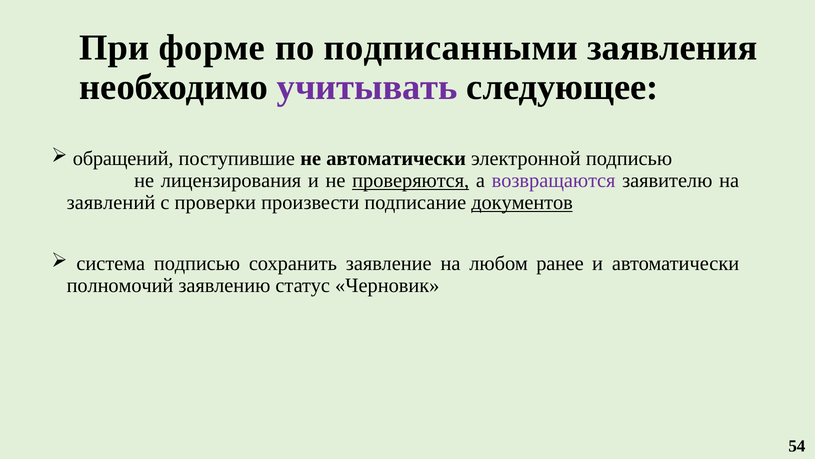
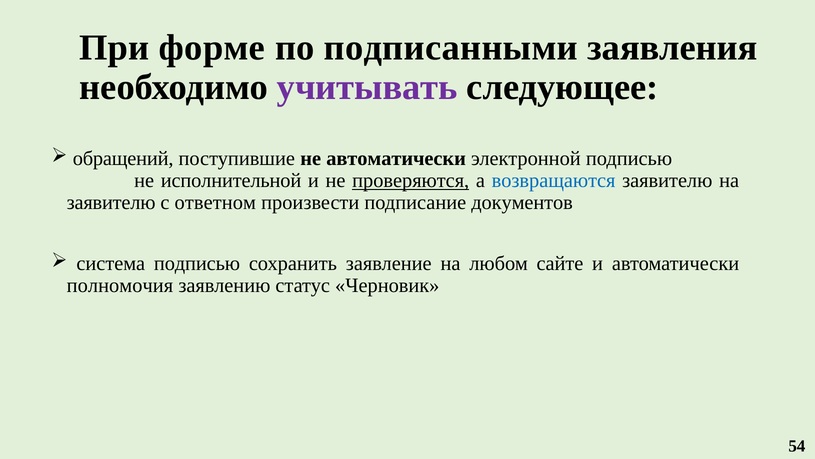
лицензирования: лицензирования -> исполнительной (231, 180)
возвращаются colour: purple -> blue (554, 180)
заявлений: заявлений -> заявителю (111, 202)
проверки: проверки -> ответном (215, 202)
документов underline: present -> none (522, 202)
ранее: ранее -> сайте (560, 263)
полномочий: полномочий -> полномочия (120, 285)
